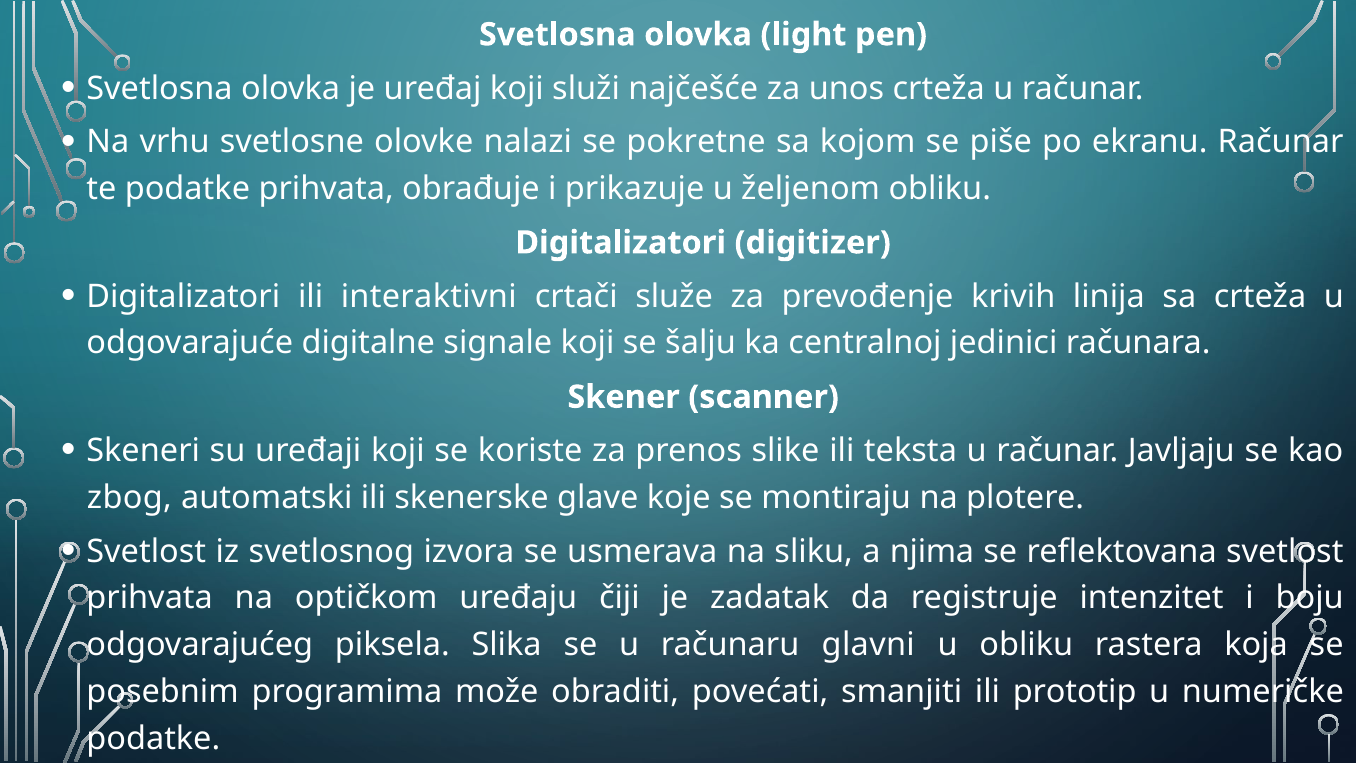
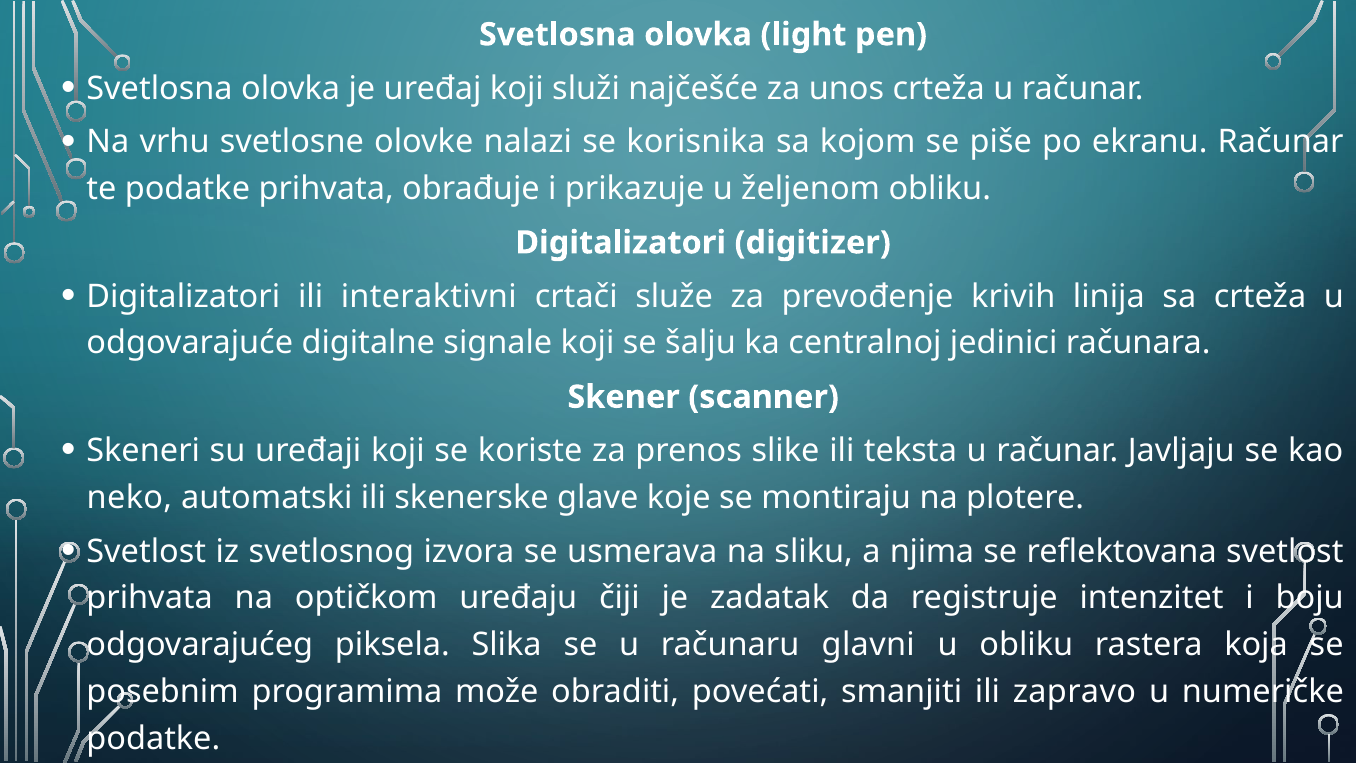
pokretne: pokretne -> korisnika (696, 142)
zbog: zbog -> neko (129, 497)
prototip: prototip -> zapravo (1074, 691)
